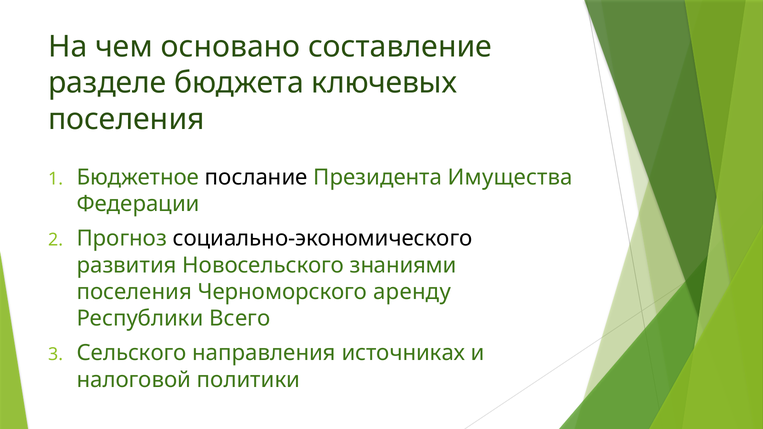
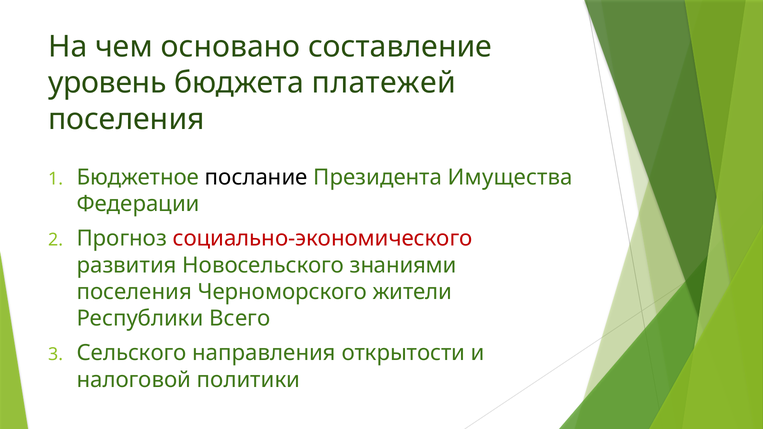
разделе: разделе -> уровень (107, 83)
ключевых: ключевых -> платежей (384, 83)
социально-экономического colour: black -> red (323, 239)
аренду: аренду -> жители (412, 292)
источниках: источниках -> открытости (403, 353)
